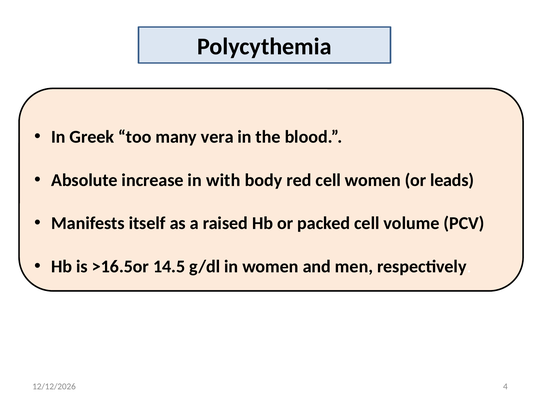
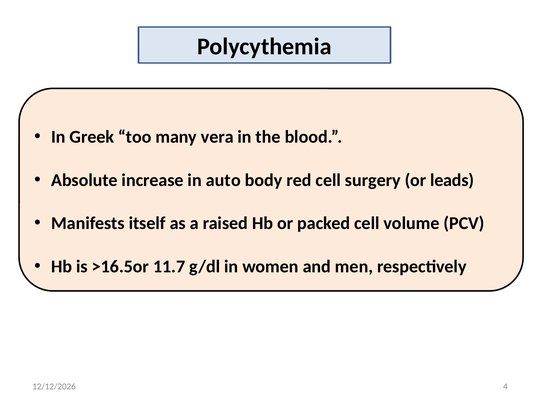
with: with -> auto (223, 180)
cell women: women -> surgery (373, 180)
14.5: 14.5 -> 11.7 (169, 267)
